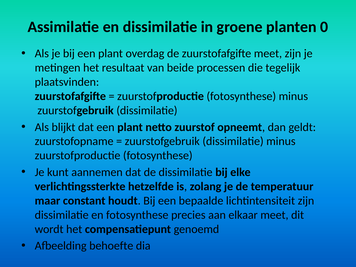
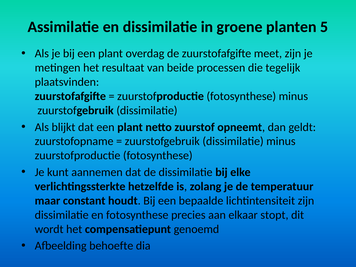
0: 0 -> 5 (324, 27)
elkaar meet: meet -> stopt (274, 215)
